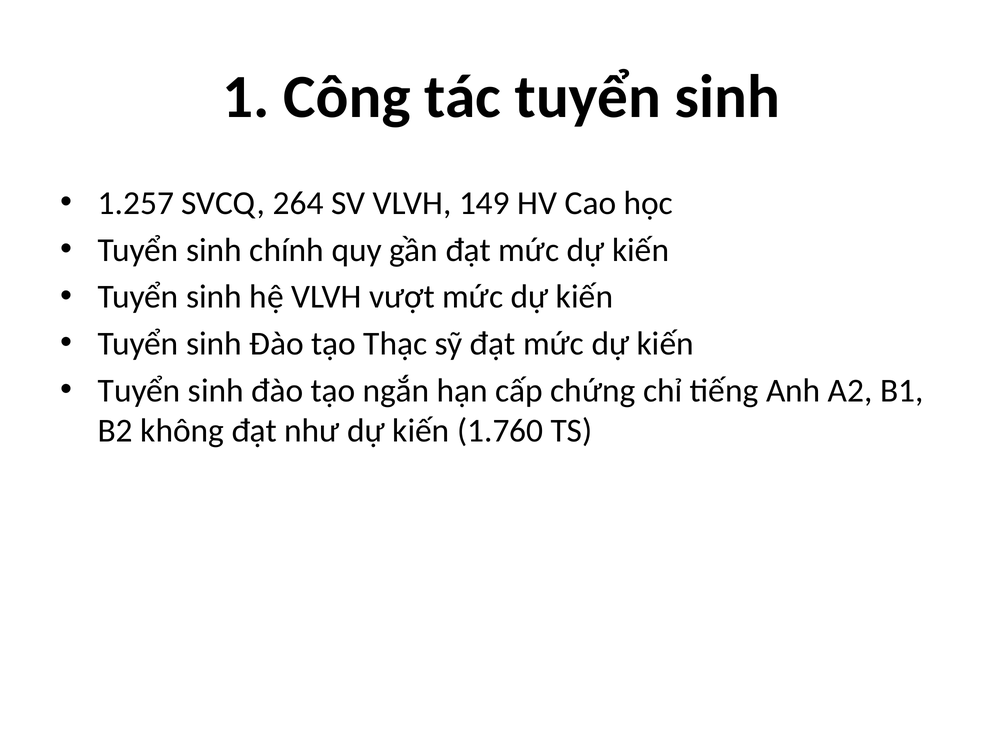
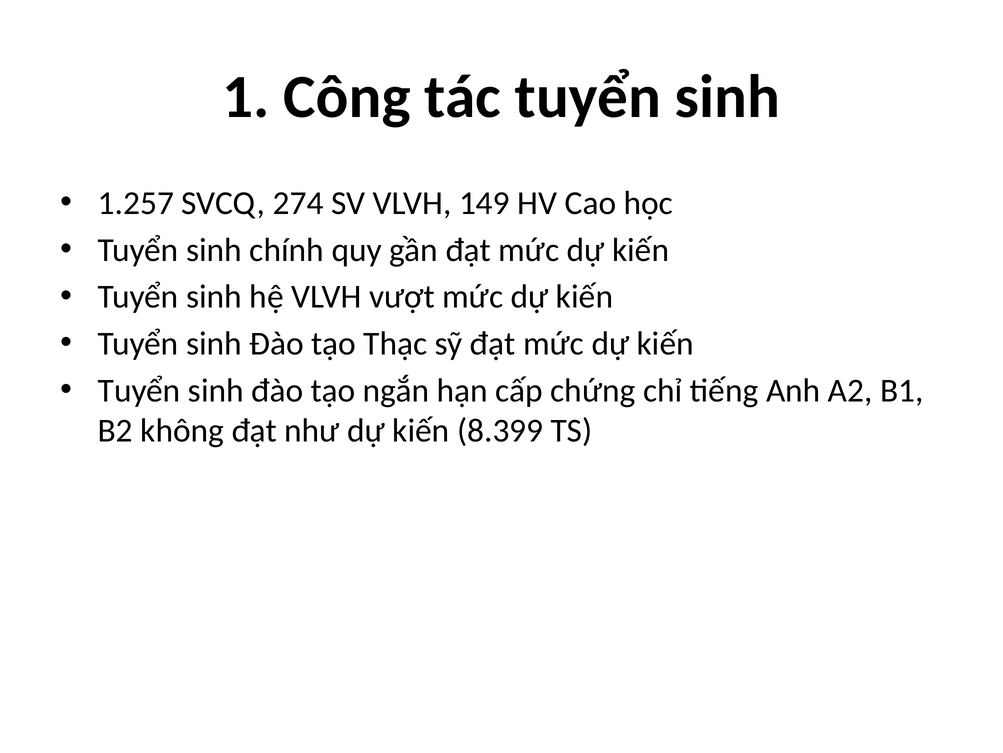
264: 264 -> 274 (298, 203)
1.760: 1.760 -> 8.399 (500, 430)
